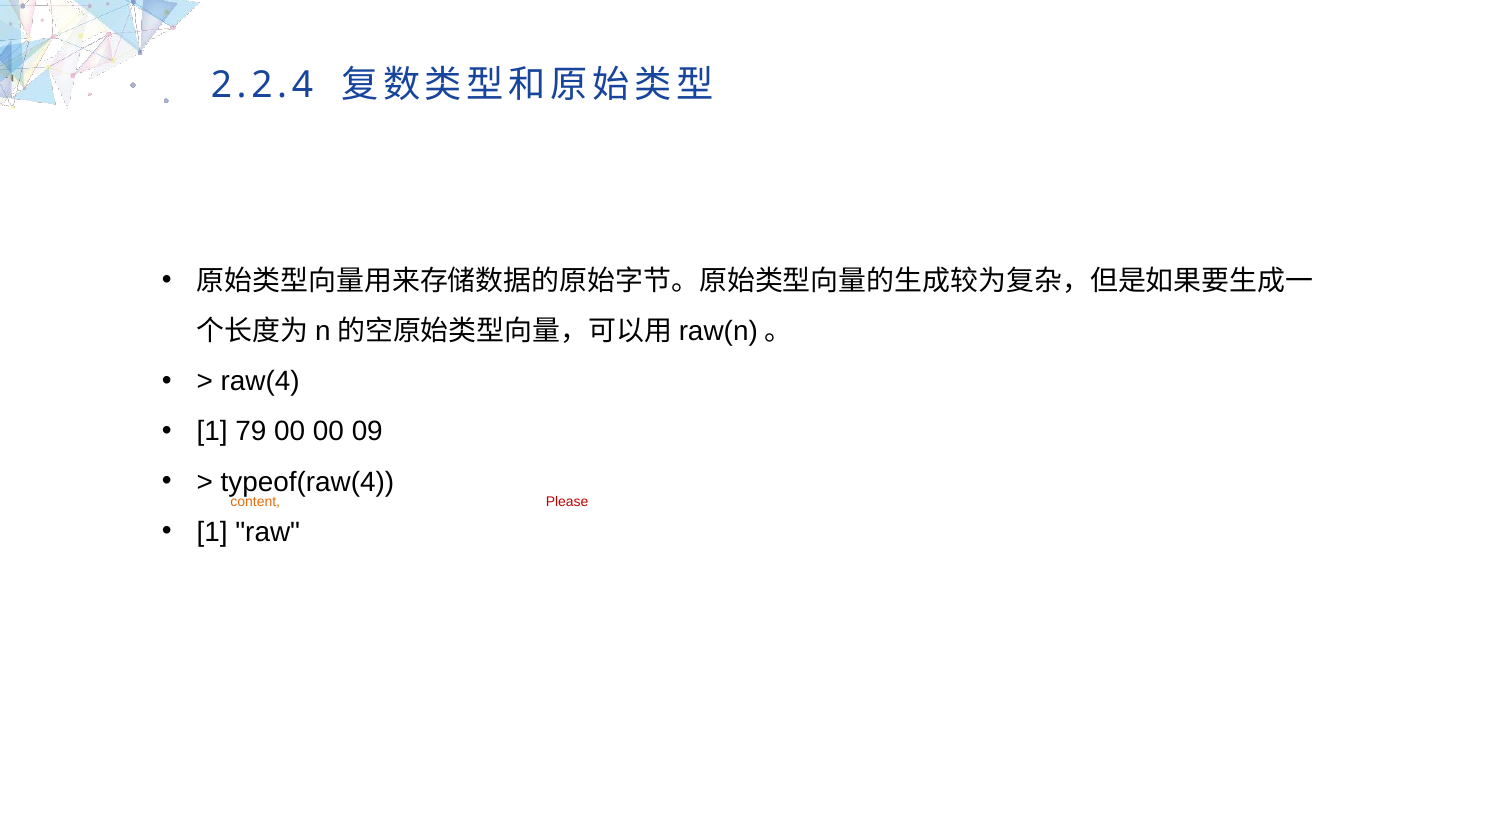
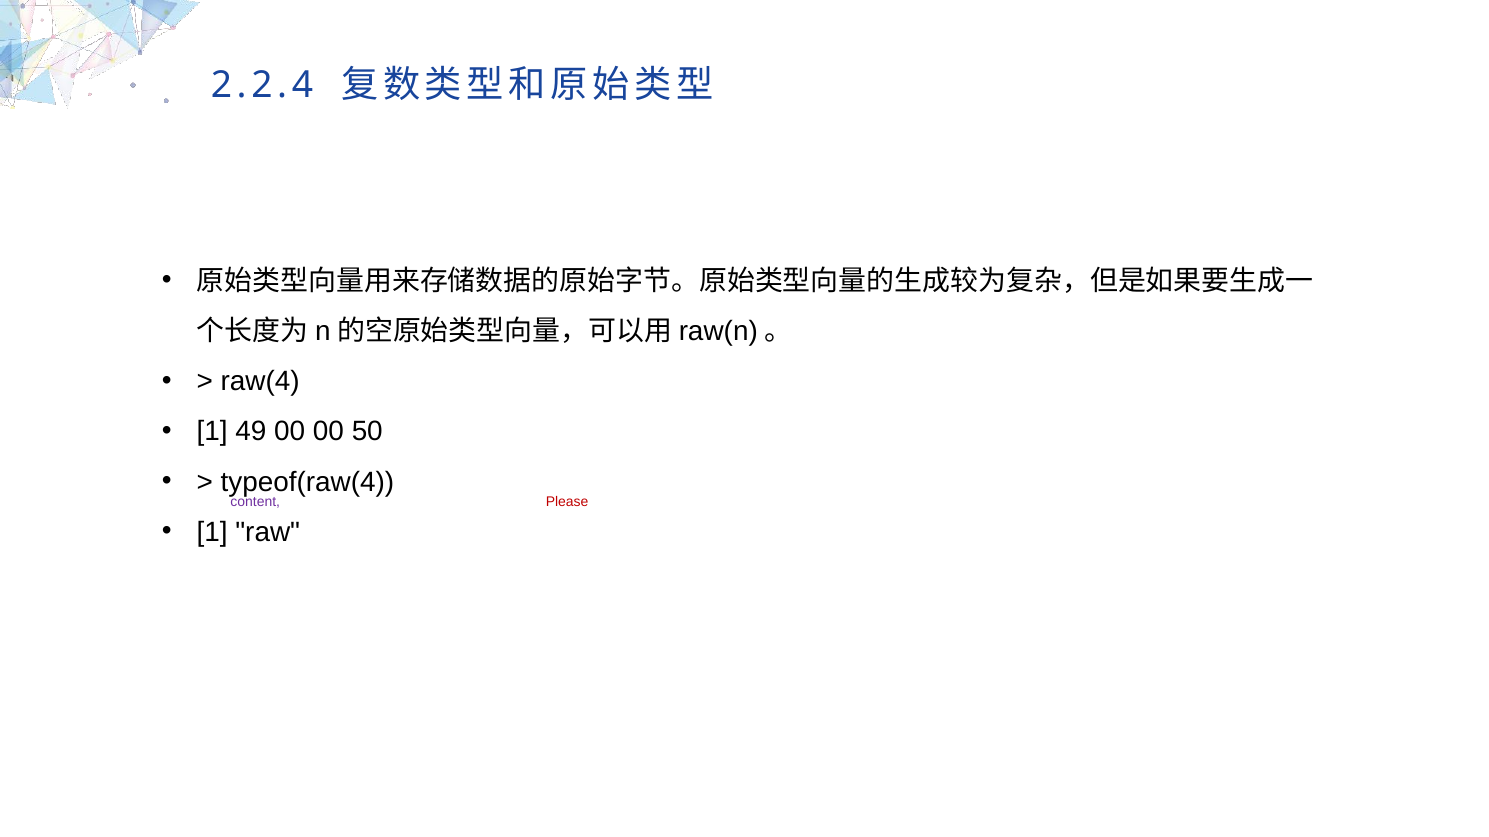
79: 79 -> 49 (251, 432)
09: 09 -> 50 (367, 432)
content colour: orange -> purple (255, 502)
